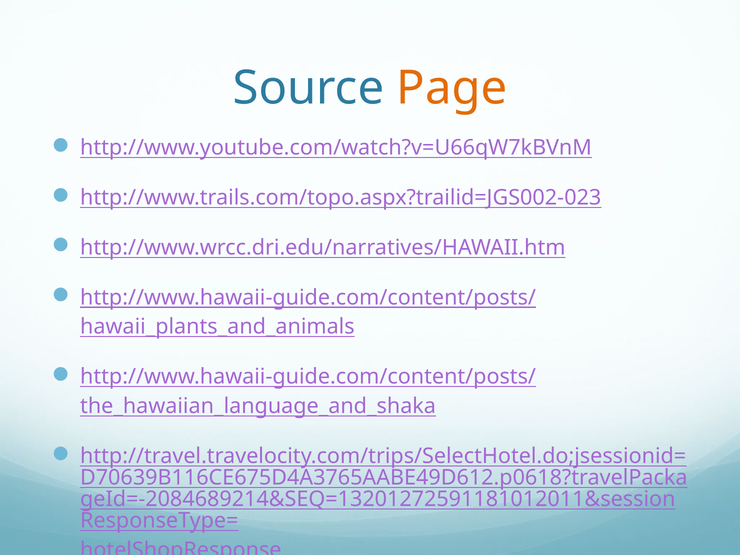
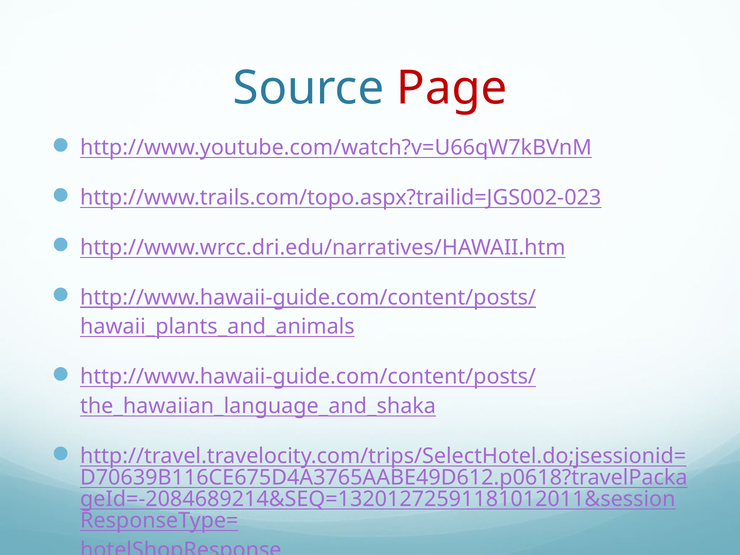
Page colour: orange -> red (452, 88)
